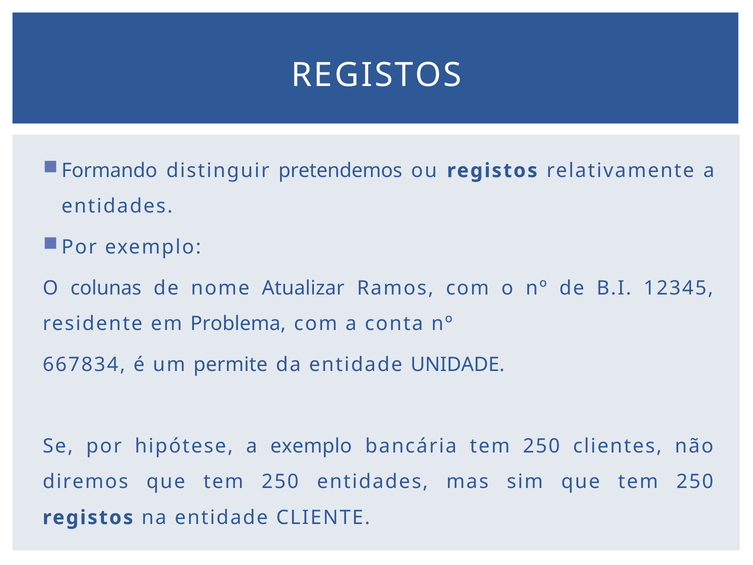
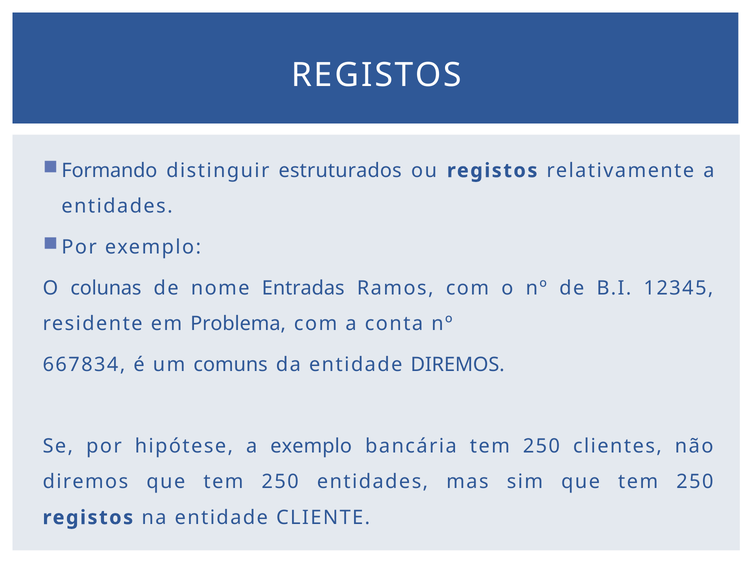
pretendemos: pretendemos -> estruturados (340, 171)
Atualizar: Atualizar -> Entradas (303, 288)
permite: permite -> comuns (231, 364)
entidade UNIDADE: UNIDADE -> DIREMOS (458, 364)
